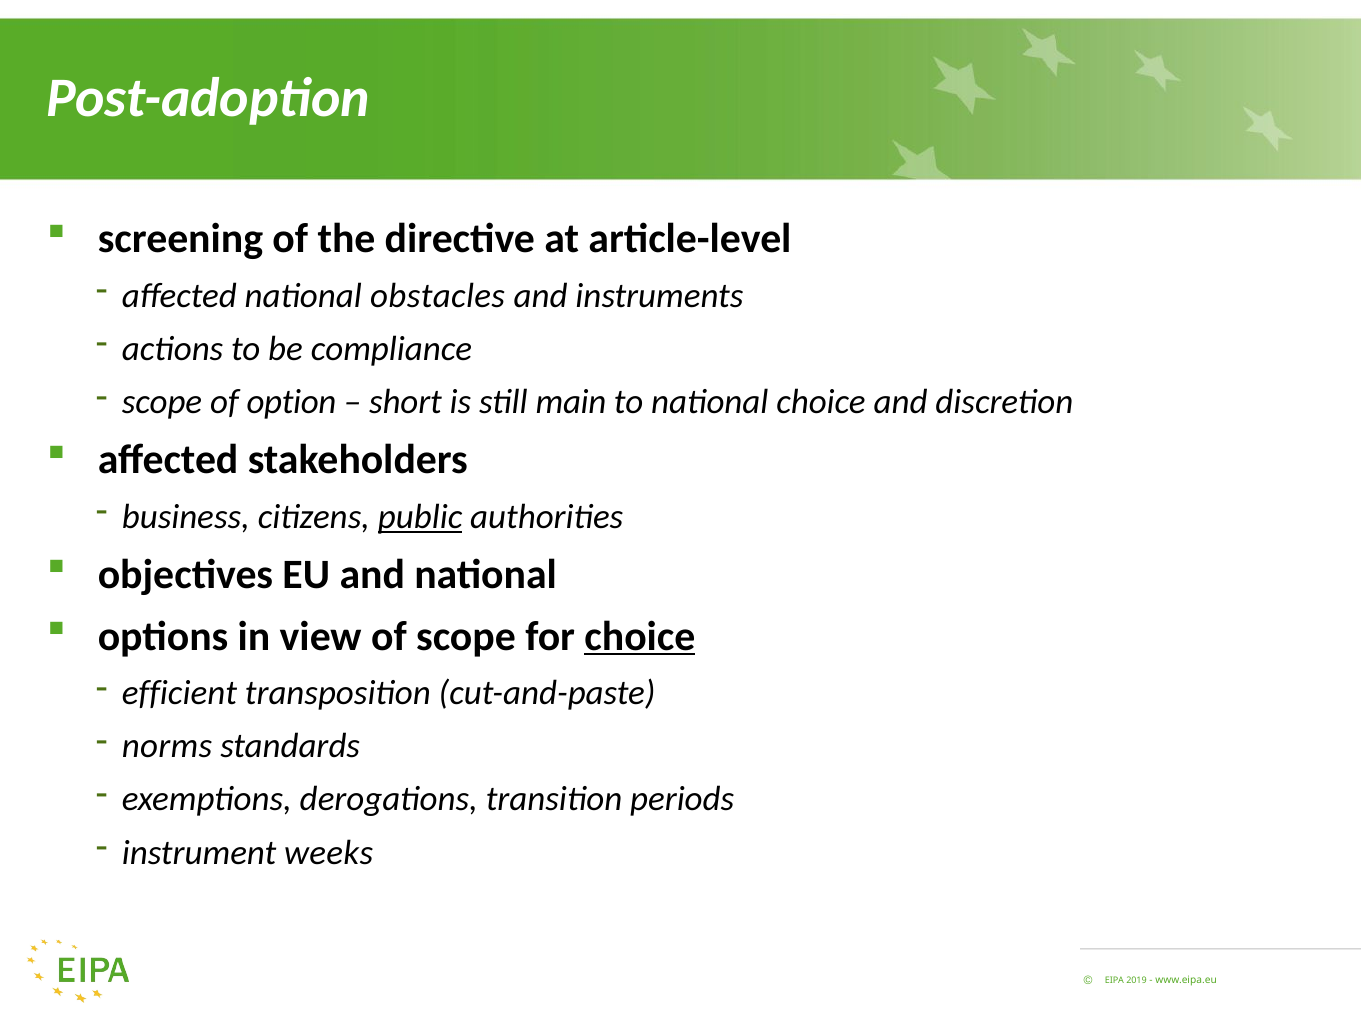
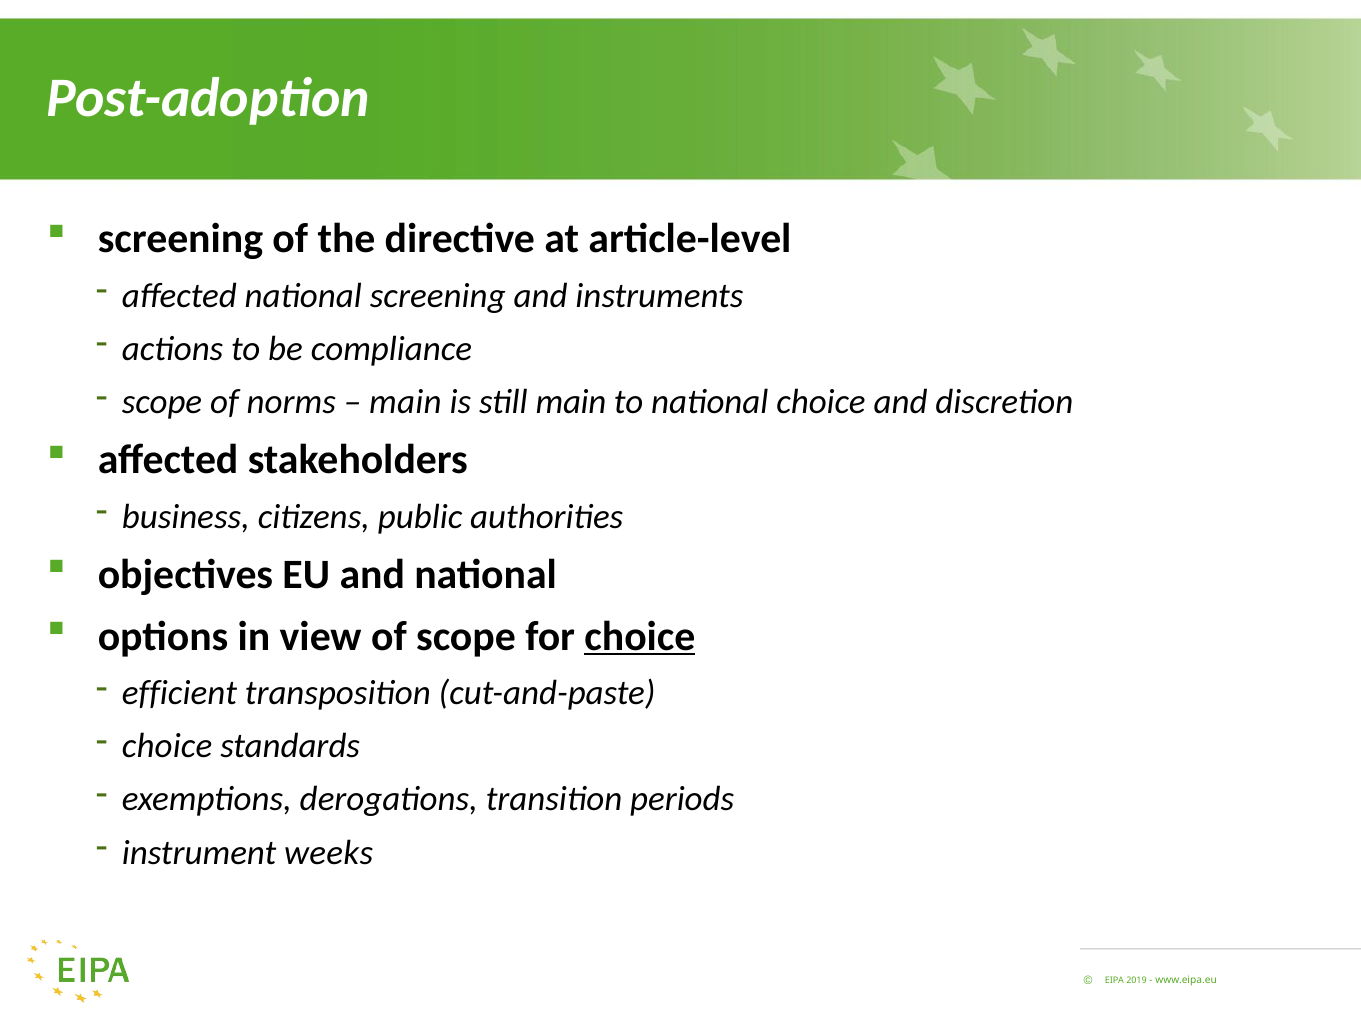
national obstacles: obstacles -> screening (438, 296)
option: option -> norms (291, 402)
short: short -> main (405, 402)
public underline: present -> none (420, 517)
norms: norms -> choice (167, 747)
